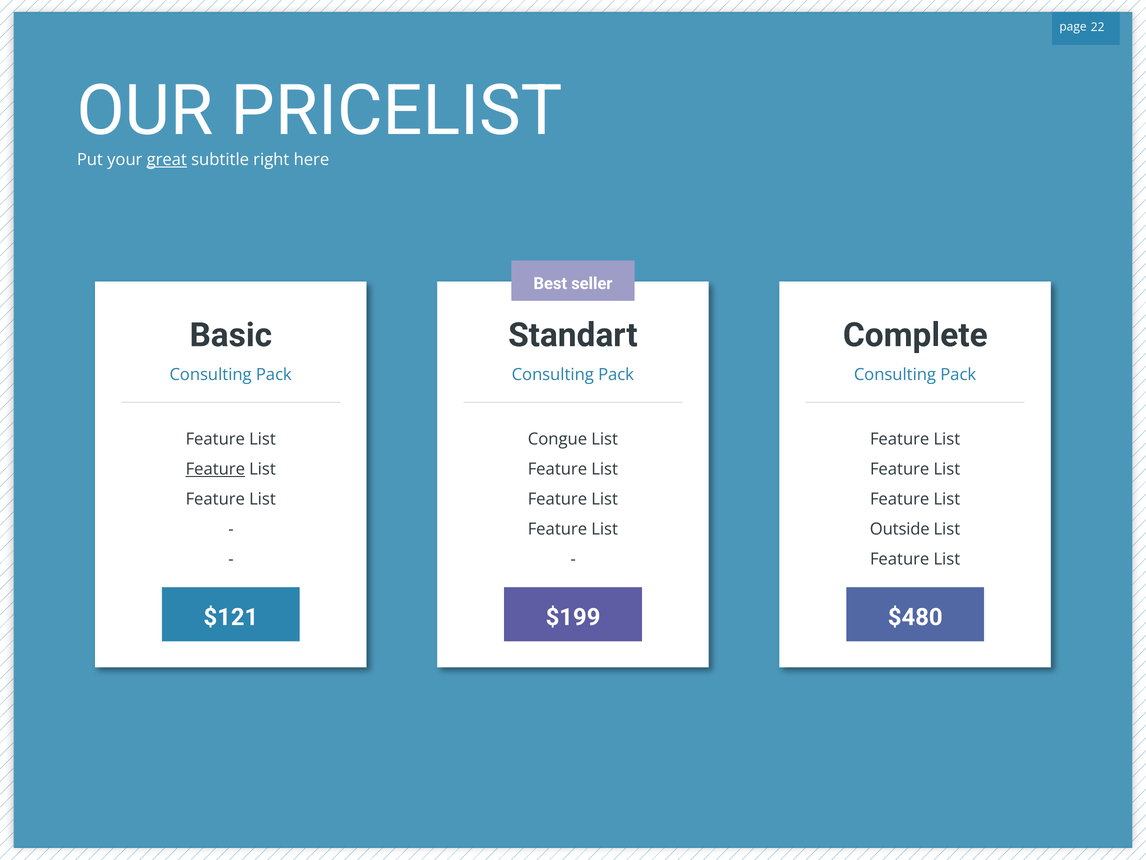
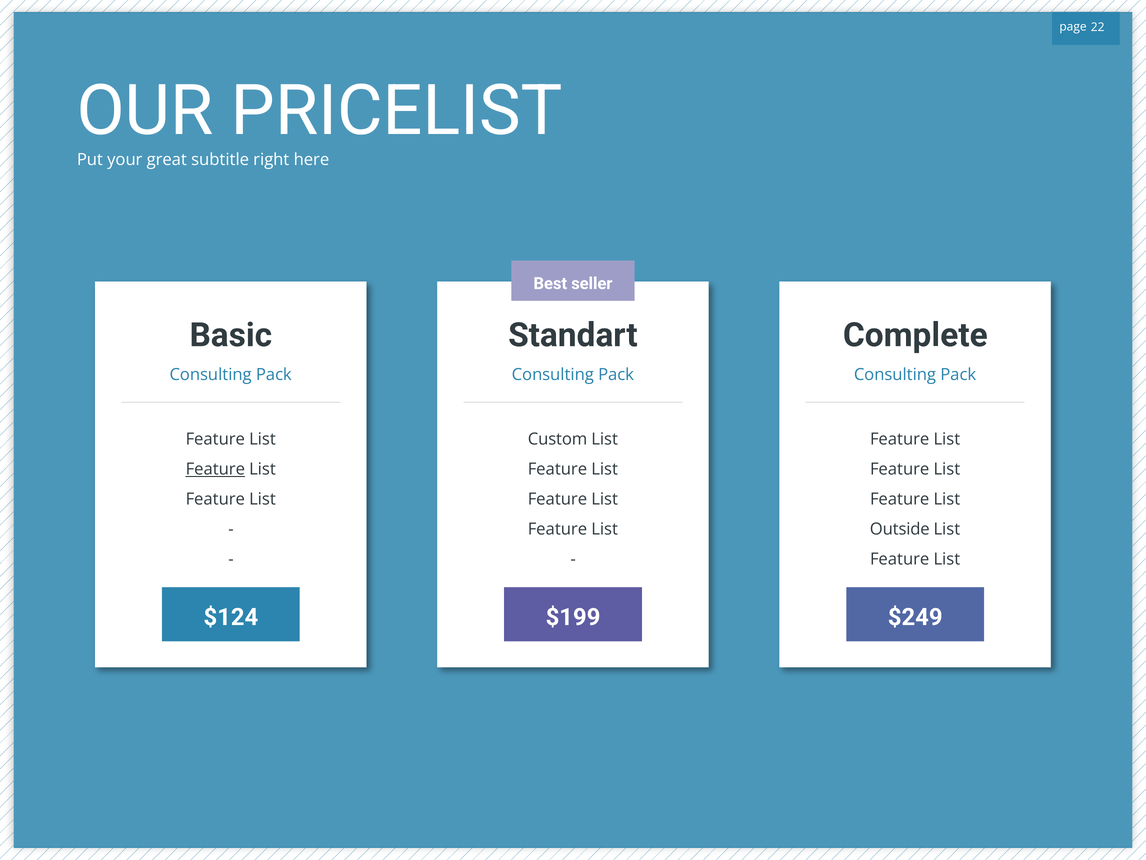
great underline: present -> none (167, 160)
Congue: Congue -> Custom (558, 439)
$121: $121 -> $124 (231, 617)
$480: $480 -> $249 (915, 617)
